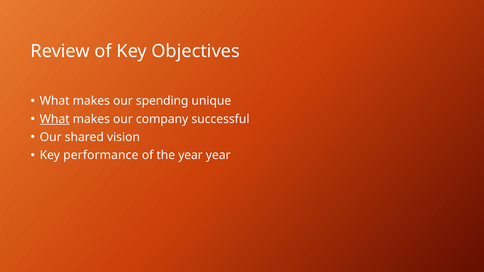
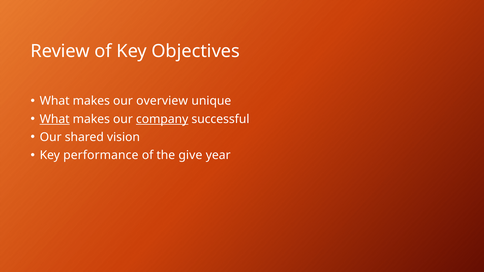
spending: spending -> overview (162, 101)
company underline: none -> present (162, 119)
the year: year -> give (190, 155)
